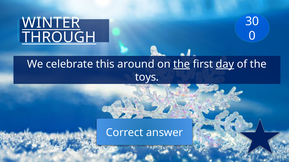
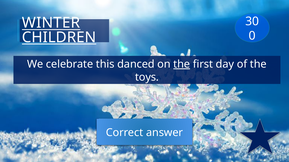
THROUGH: THROUGH -> CHILDREN (59, 37)
around: around -> danced (136, 64)
day underline: present -> none (225, 64)
